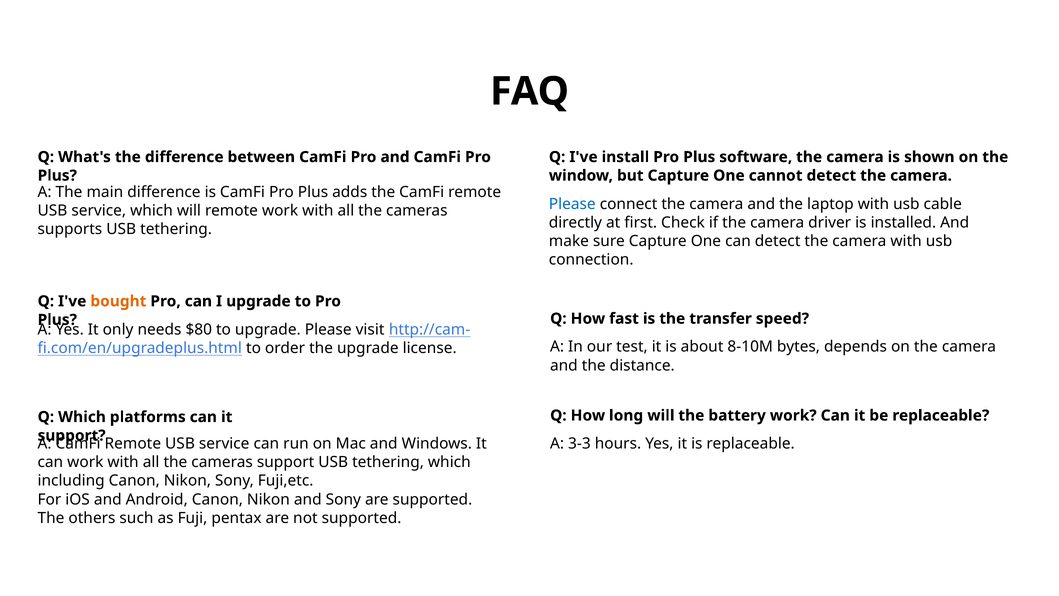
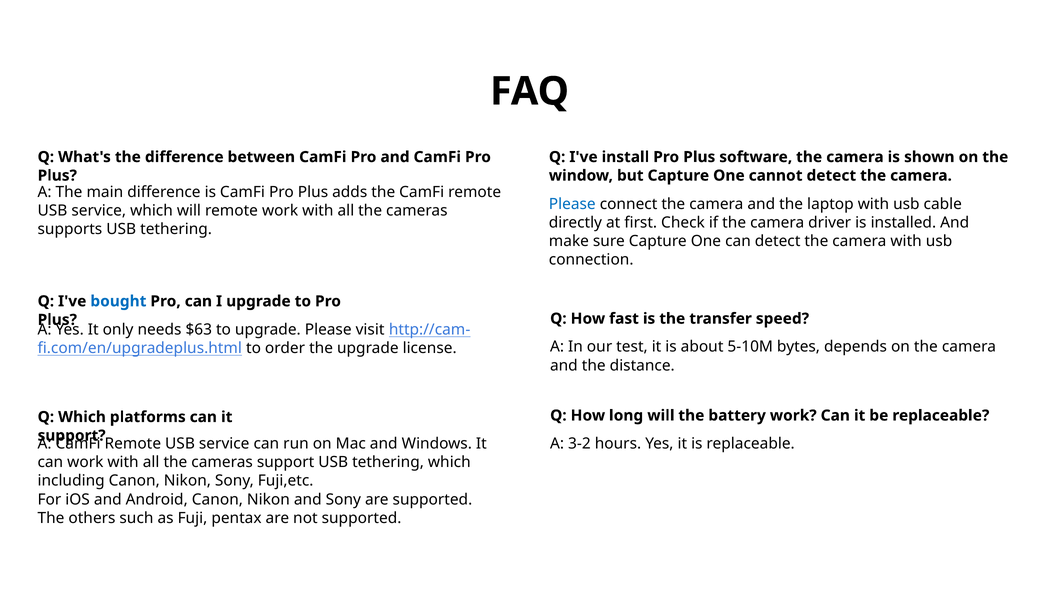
bought colour: orange -> blue (118, 301)
$80: $80 -> $63 (199, 329)
8-10M: 8-10M -> 5-10M (750, 347)
3-3: 3-3 -> 3-2 (579, 444)
